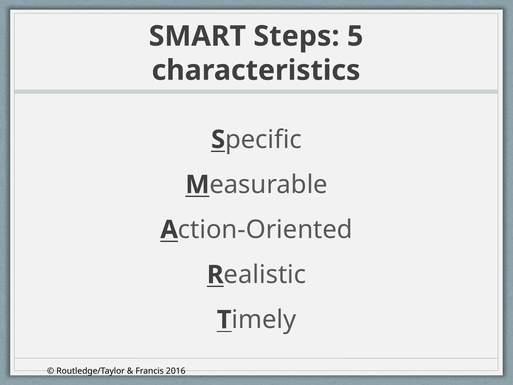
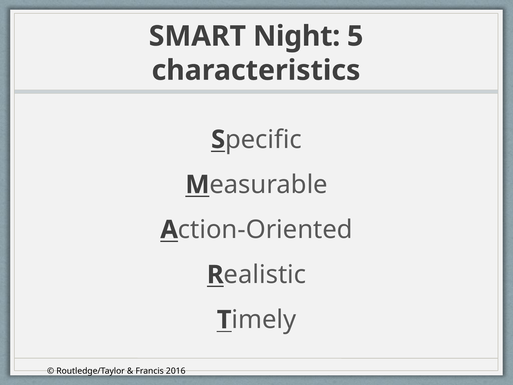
Steps: Steps -> Night (297, 36)
